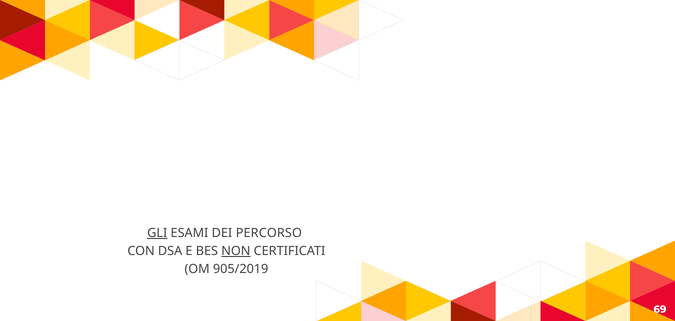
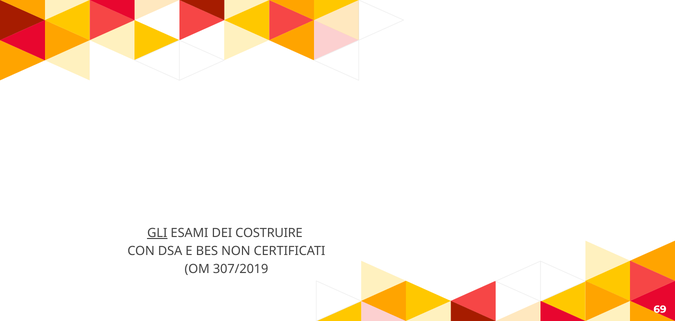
PERCORSO: PERCORSO -> COSTRUIRE (269, 233)
NON underline: present -> none (236, 252)
905/2019: 905/2019 -> 307/2019 (241, 270)
